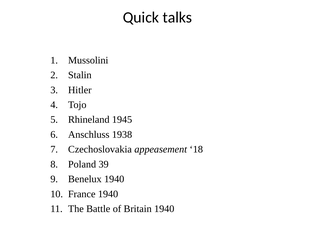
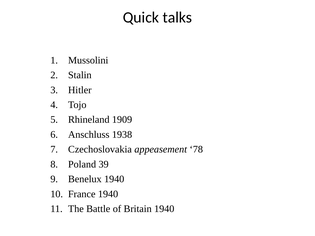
1945: 1945 -> 1909 (122, 120)
18: 18 -> 78 (196, 150)
